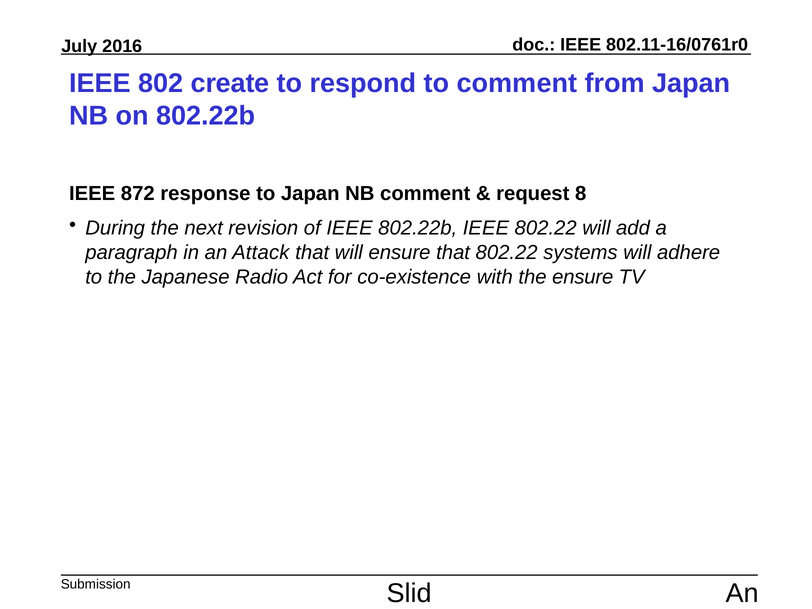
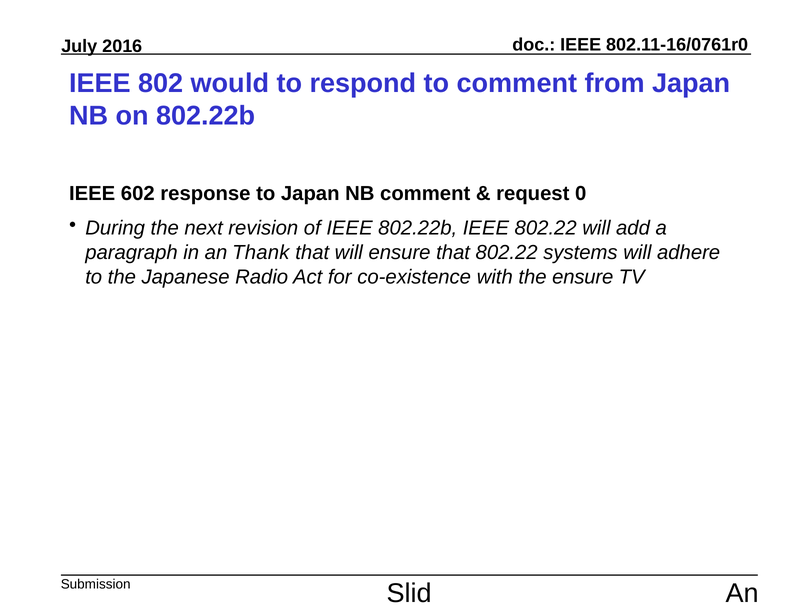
create: create -> would (230, 83)
872: 872 -> 602 (138, 194)
8: 8 -> 0 (581, 194)
Attack: Attack -> Thank (261, 253)
